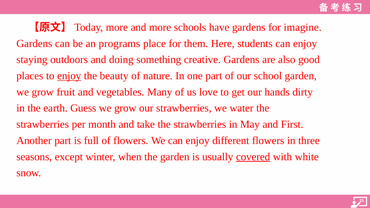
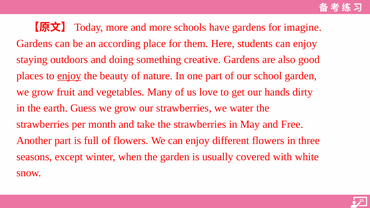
programs: programs -> according (120, 43)
First: First -> Free (292, 124)
covered underline: present -> none (253, 157)
